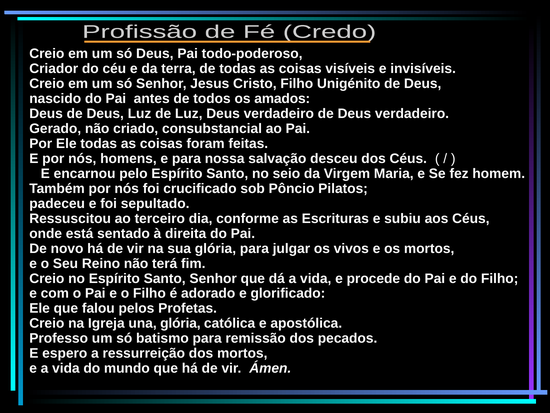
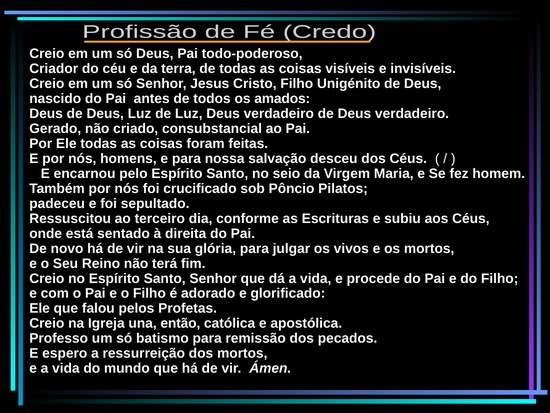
una glória: glória -> então (180, 323)
